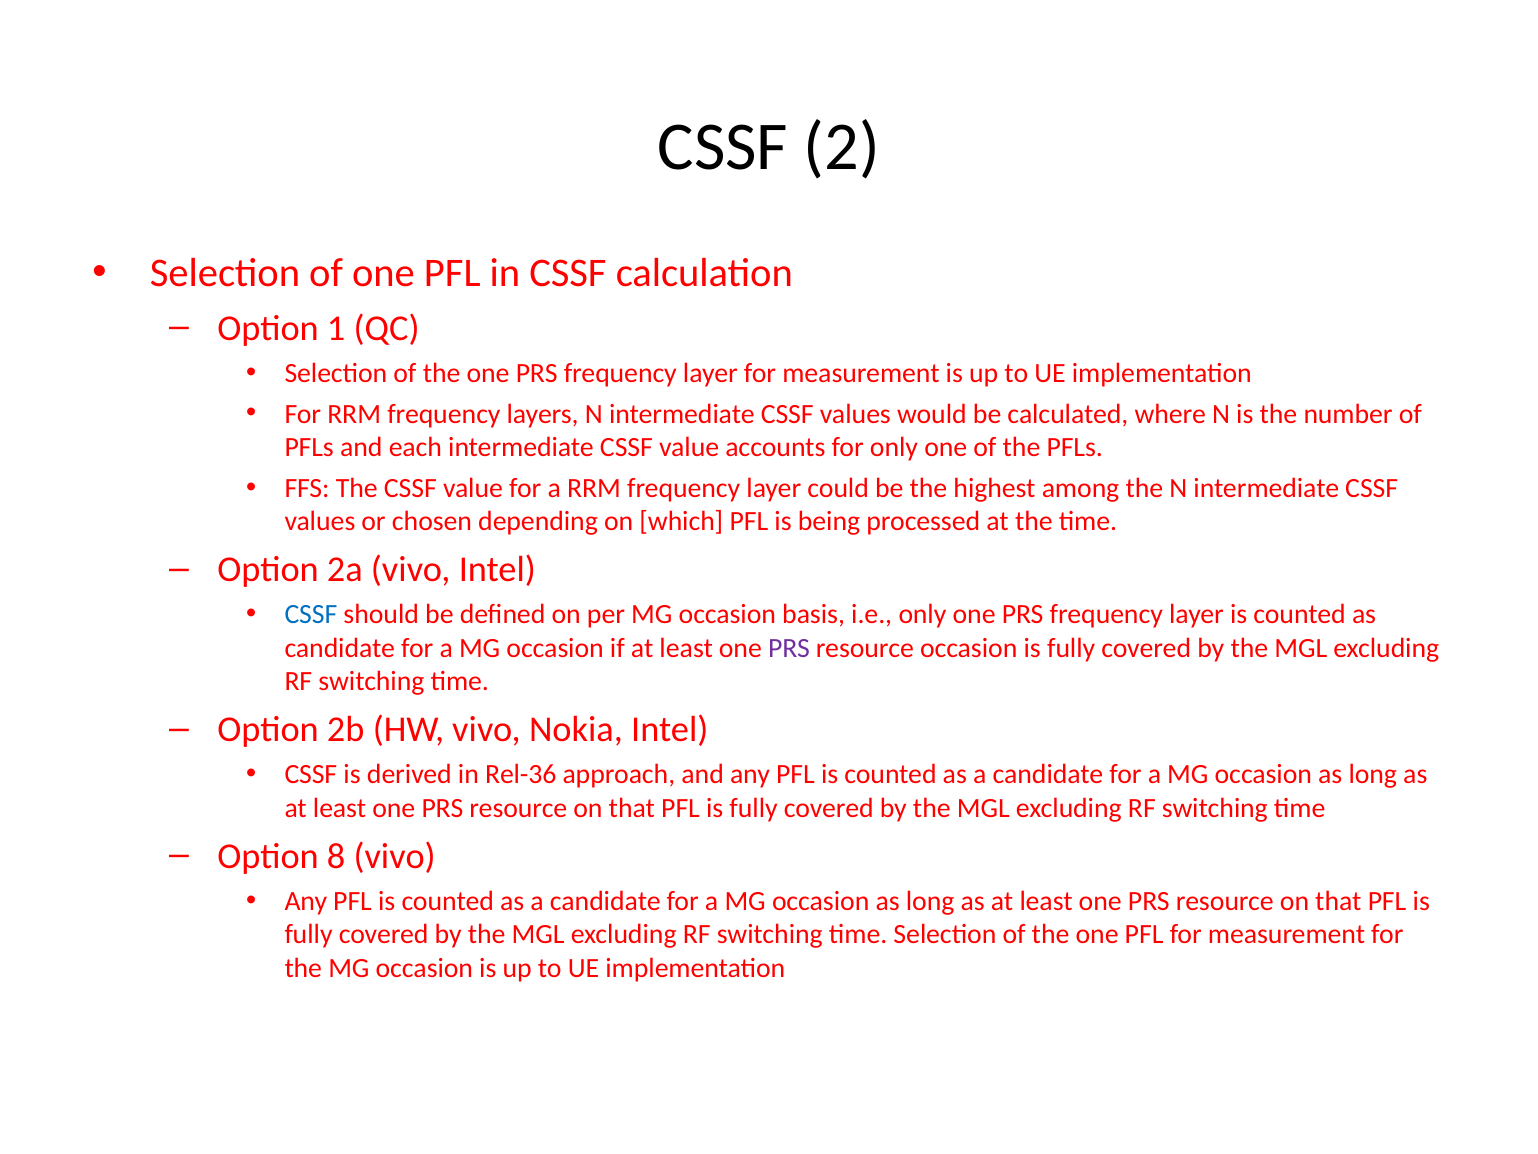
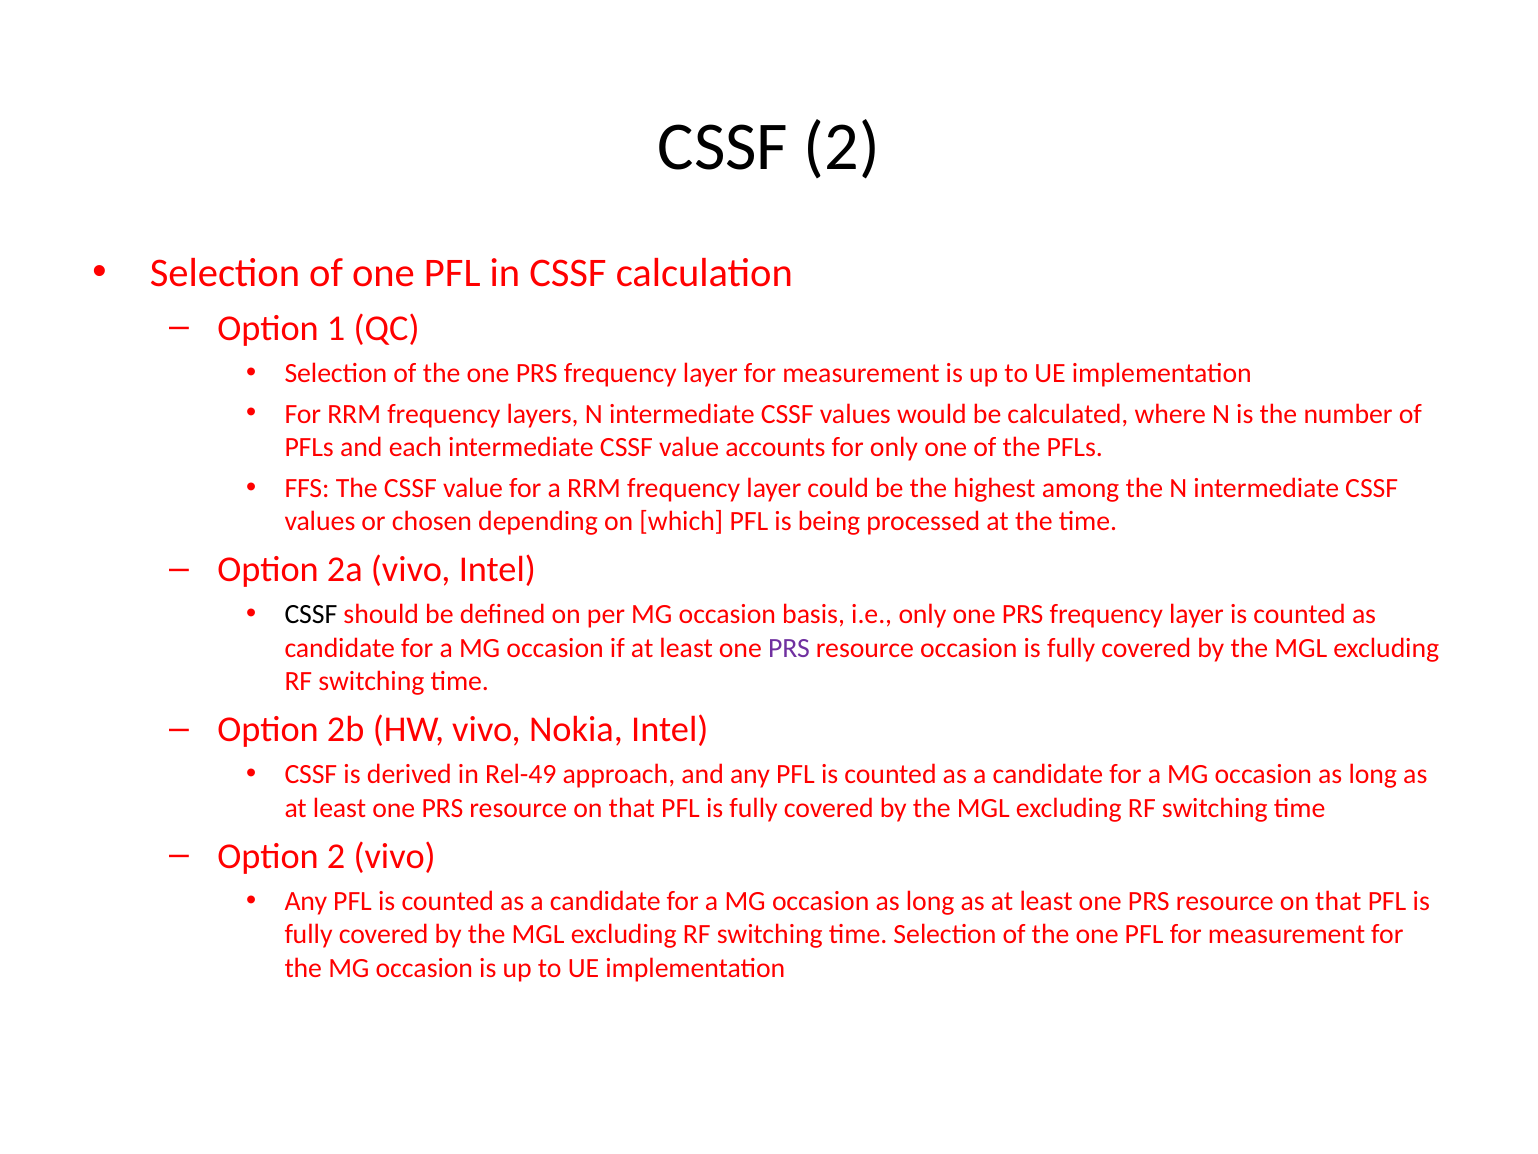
CSSF colour: blue -> black (311, 614)
Rel-36: Rel-36 -> Rel-49 (521, 774)
Option 8: 8 -> 2 (336, 856)
